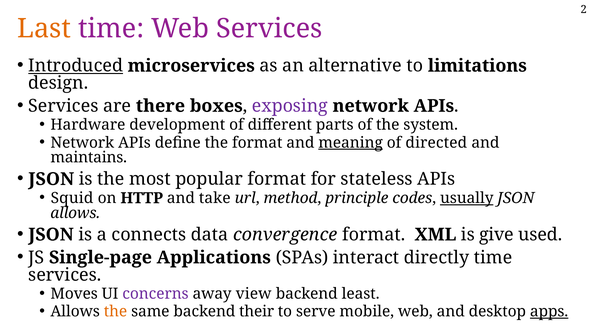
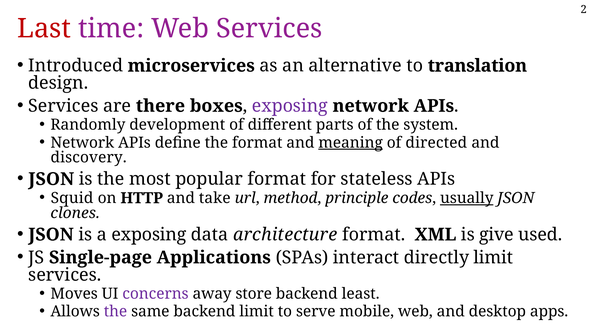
Last colour: orange -> red (44, 29)
Introduced underline: present -> none (76, 66)
limitations: limitations -> translation (477, 66)
Hardware: Hardware -> Randomly (88, 125)
maintains: maintains -> discovery (89, 158)
allows: allows -> clones (75, 213)
a connects: connects -> exposing (149, 235)
convergence: convergence -> architecture (285, 235)
directly time: time -> limit (493, 258)
view: view -> store (254, 294)
the colour: orange -> purple (115, 312)
backend their: their -> limit (257, 312)
apps underline: present -> none (549, 312)
